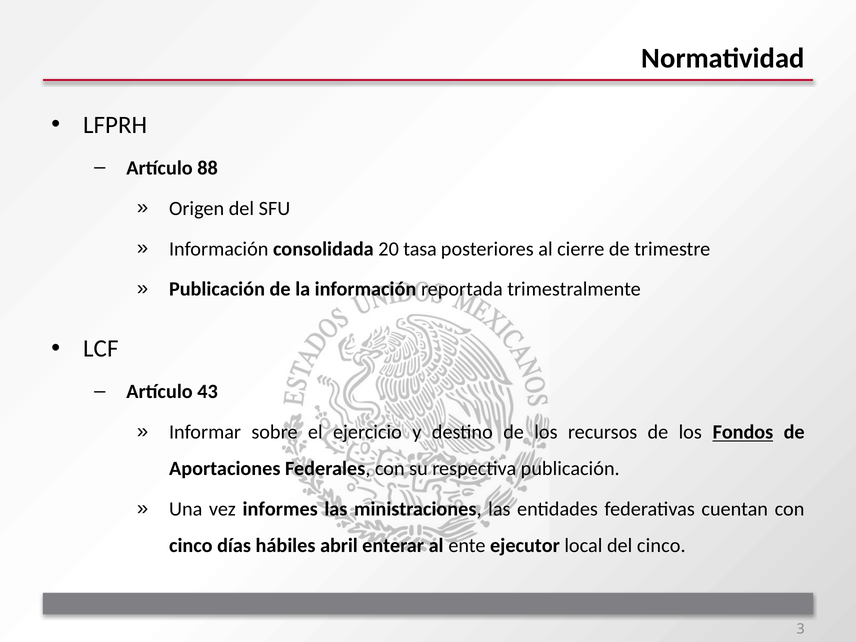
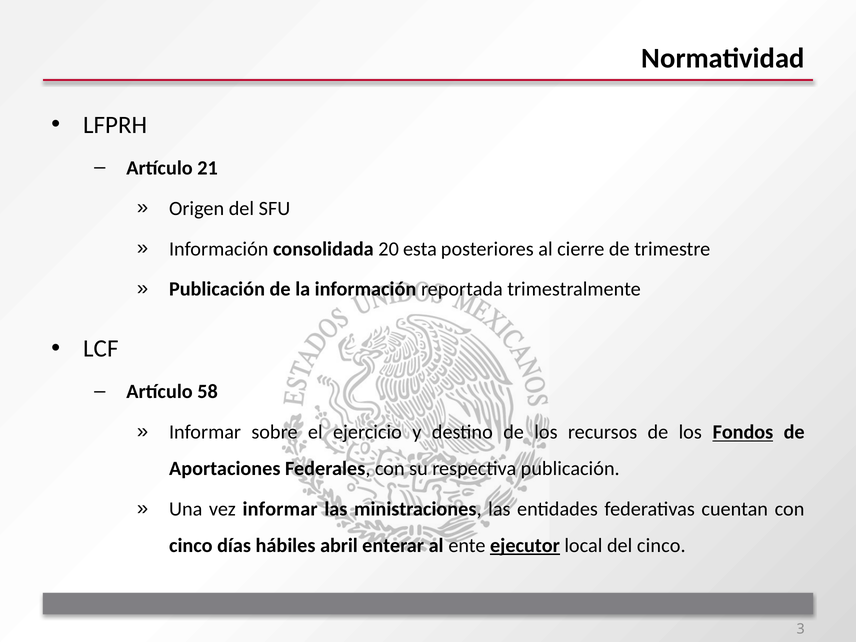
88: 88 -> 21 (208, 168)
tasa: tasa -> esta (420, 249)
43: 43 -> 58 (208, 392)
vez informes: informes -> informar (280, 509)
ejecutor underline: none -> present (525, 546)
